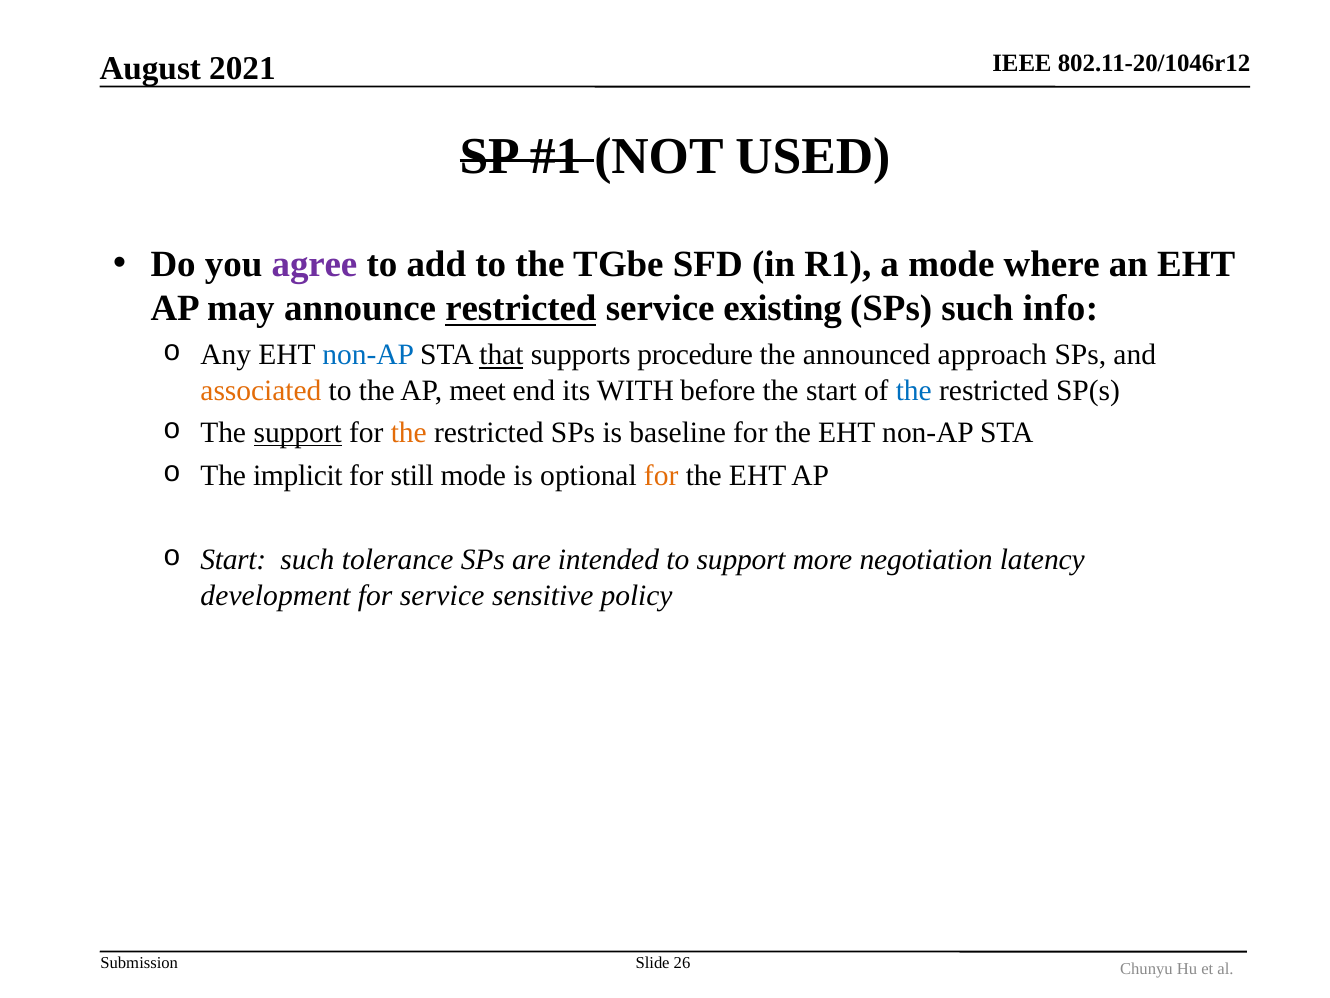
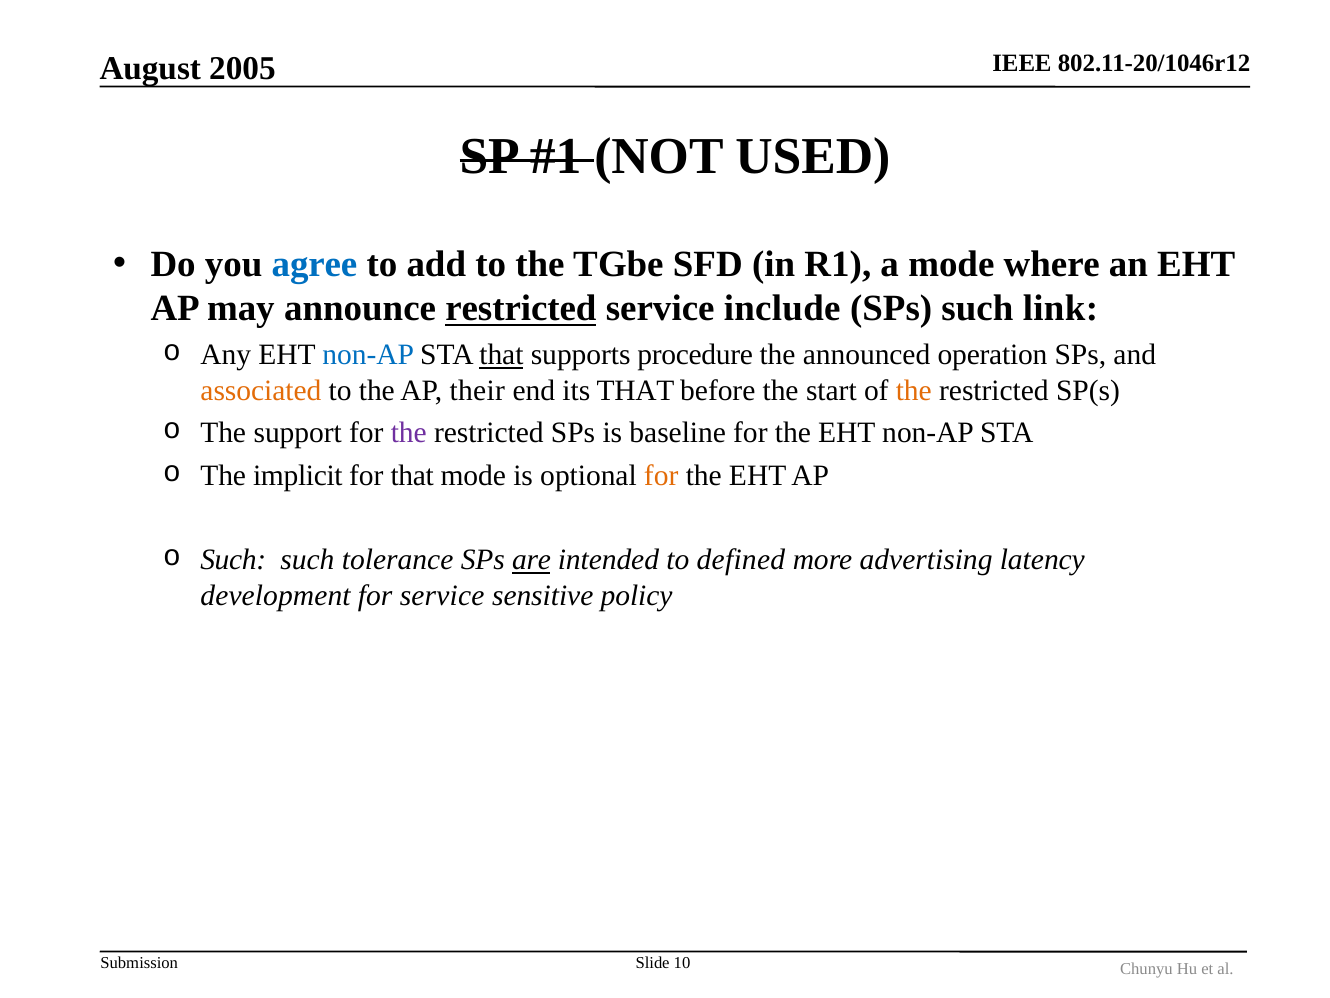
2021: 2021 -> 2005 (242, 69)
agree colour: purple -> blue (315, 264)
existing: existing -> include (782, 309)
info: info -> link (1060, 309)
approach: approach -> operation (993, 355)
meet: meet -> their (477, 390)
its WITH: WITH -> THAT (636, 390)
the colour: blue -> orange (914, 390)
support underline: present -> none (298, 433)
the colour: orange -> purple (409, 433)
for still: still -> that (412, 475)
Start: Start -> Such (233, 560)
are underline: none -> present (531, 560)
to support: support -> defined (741, 560)
negotiation: negotiation -> advertising (926, 560)
26: 26 -> 10 (682, 962)
